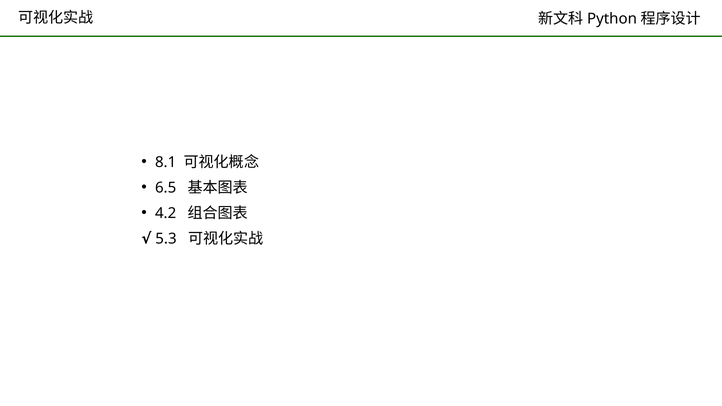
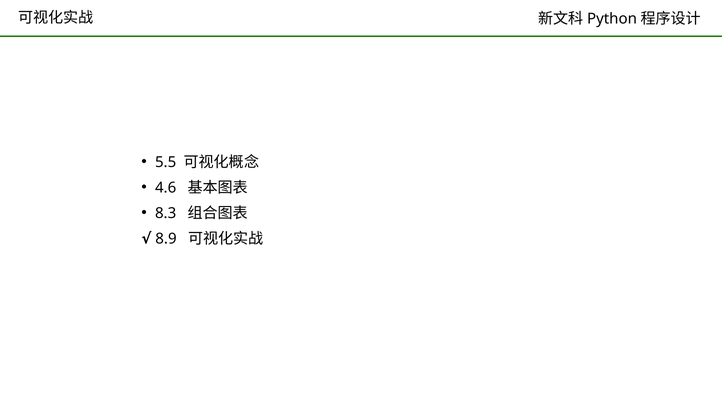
8.1: 8.1 -> 5.5 (166, 162)
6.5: 6.5 -> 4.6 (166, 188)
4.2: 4.2 -> 8.3 (166, 213)
5.3: 5.3 -> 8.9 (166, 239)
